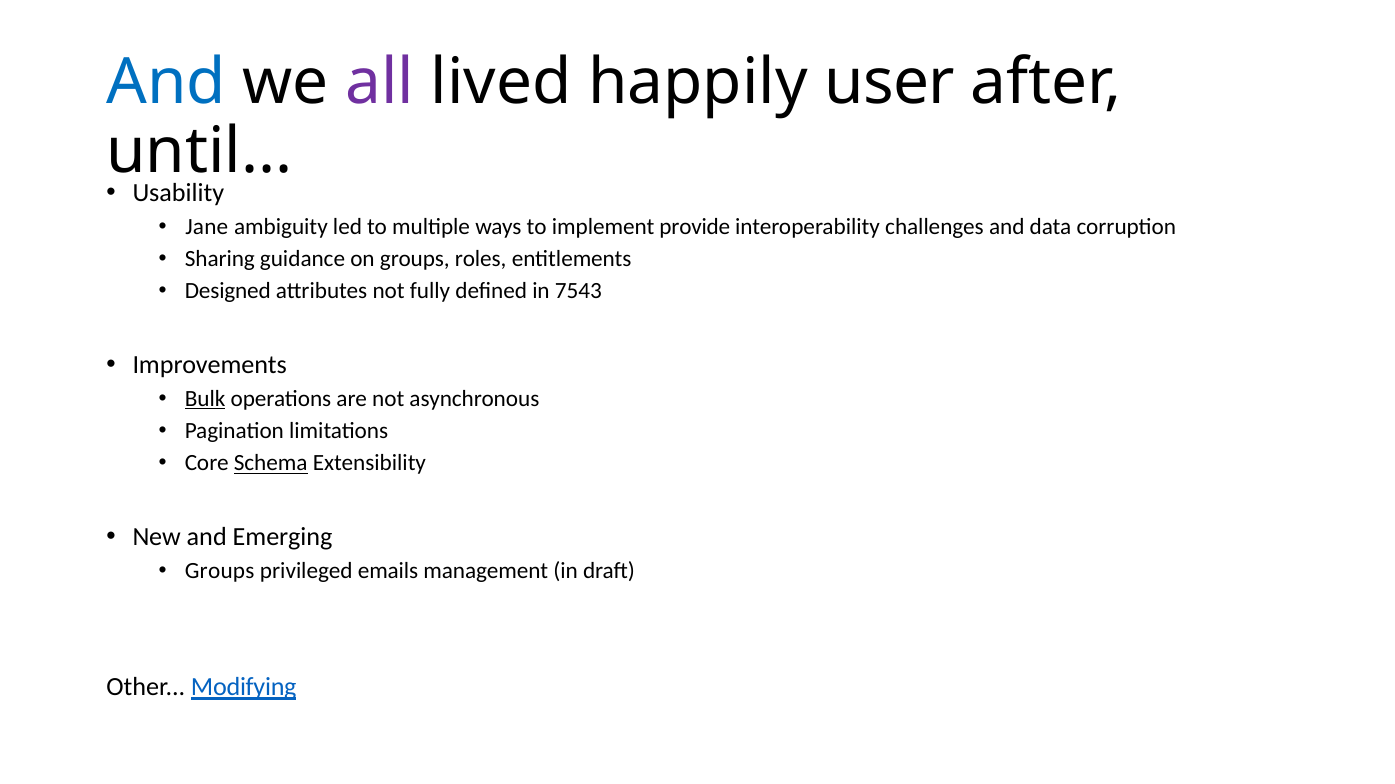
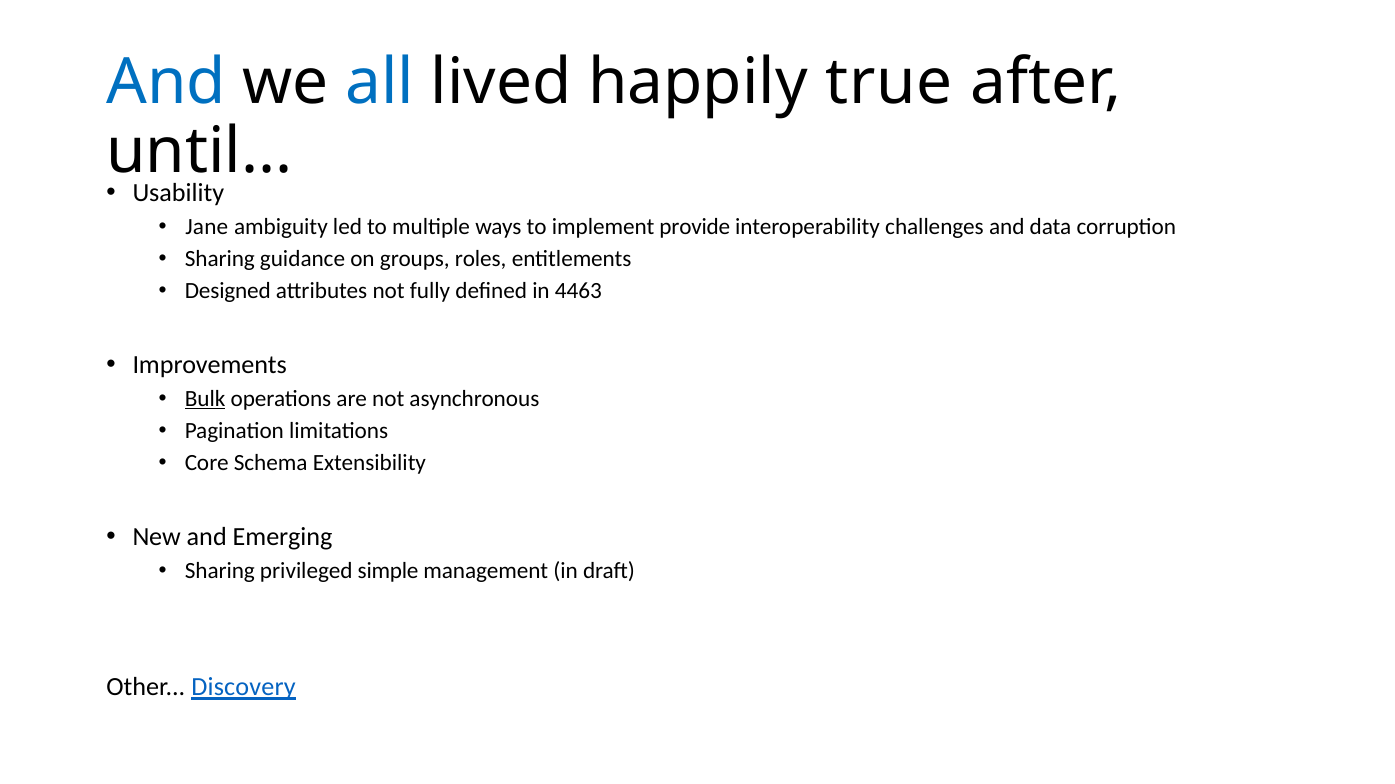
all colour: purple -> blue (380, 83)
user: user -> true (889, 83)
7543: 7543 -> 4463 (578, 292)
Schema underline: present -> none (271, 464)
Groups: Groups -> Sharing (220, 571)
emails: emails -> simple (388, 571)
Modifying: Modifying -> Discovery (244, 688)
